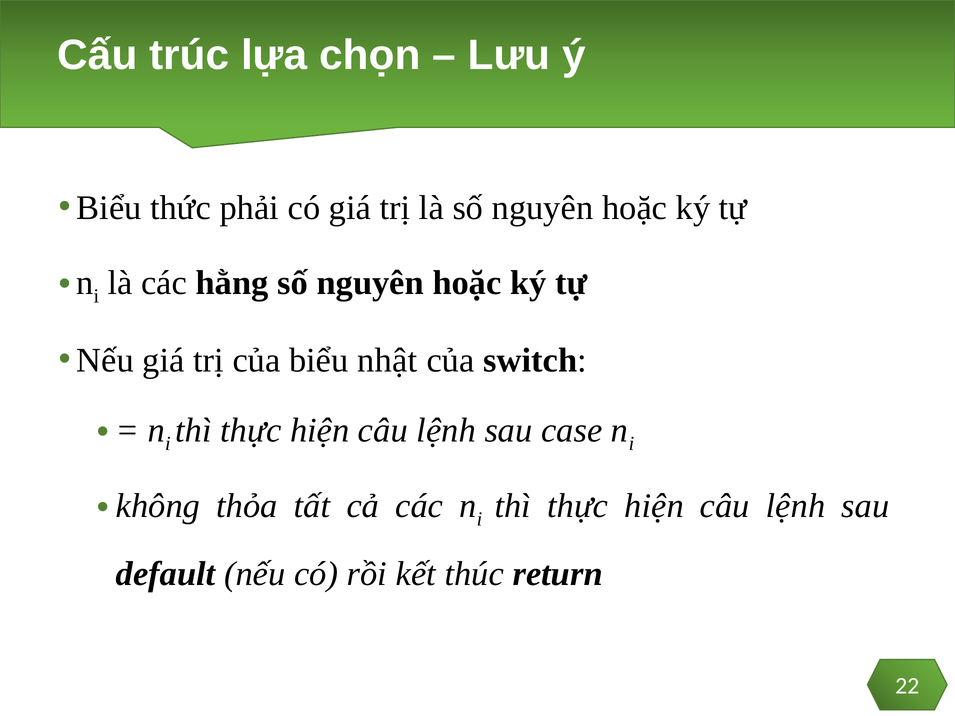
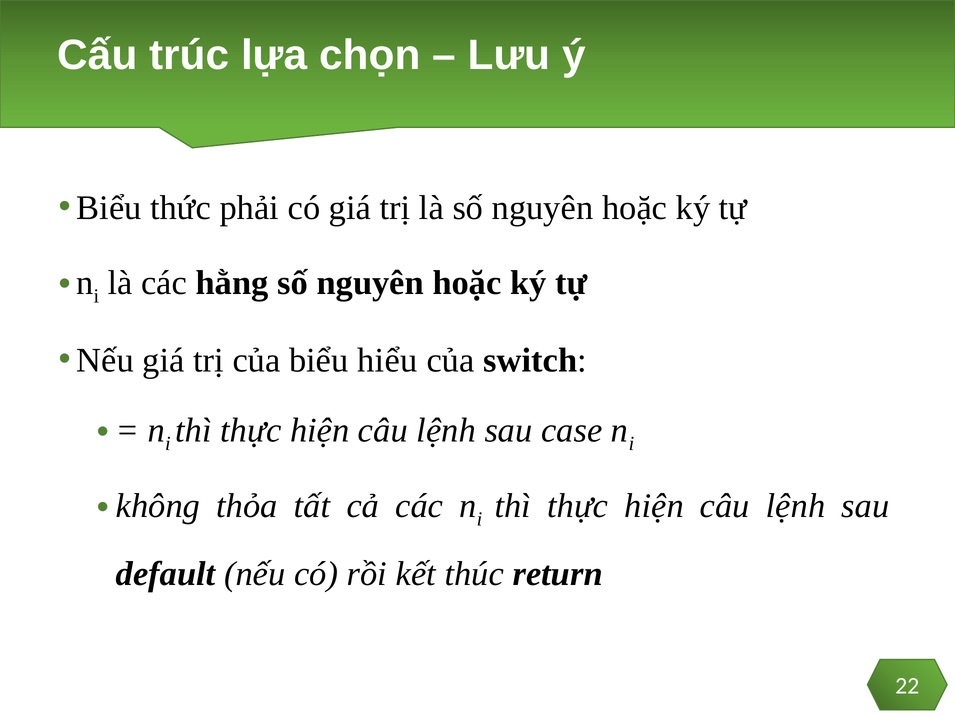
nhật: nhật -> hiểu (387, 361)
